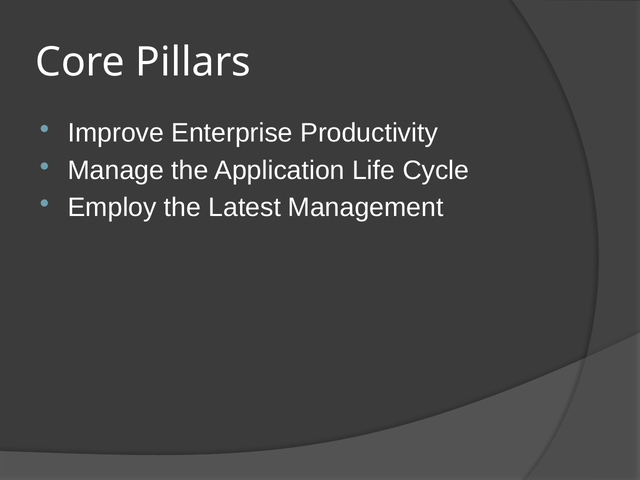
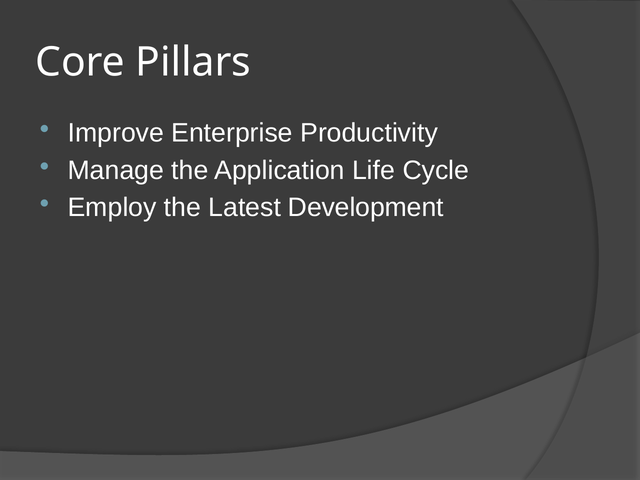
Management: Management -> Development (366, 208)
